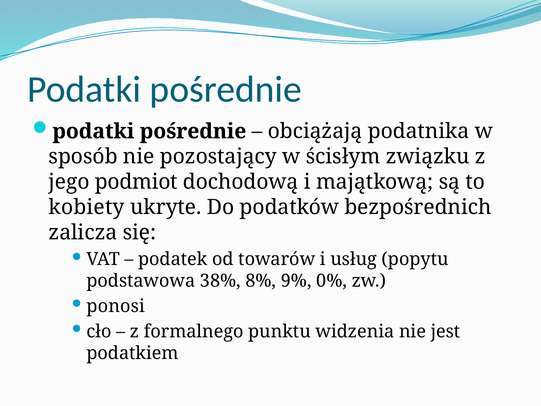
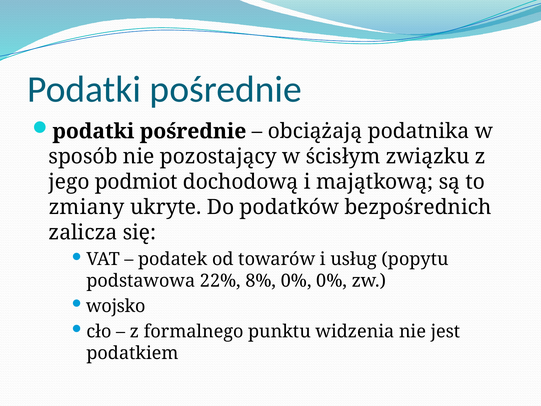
kobiety: kobiety -> zmiany (87, 207)
38%: 38% -> 22% (220, 281)
8% 9%: 9% -> 0% (296, 281)
ponosi: ponosi -> wojsko (116, 306)
